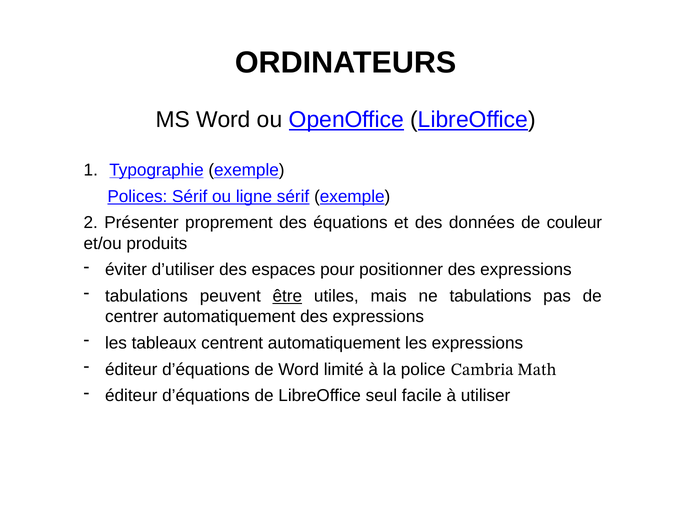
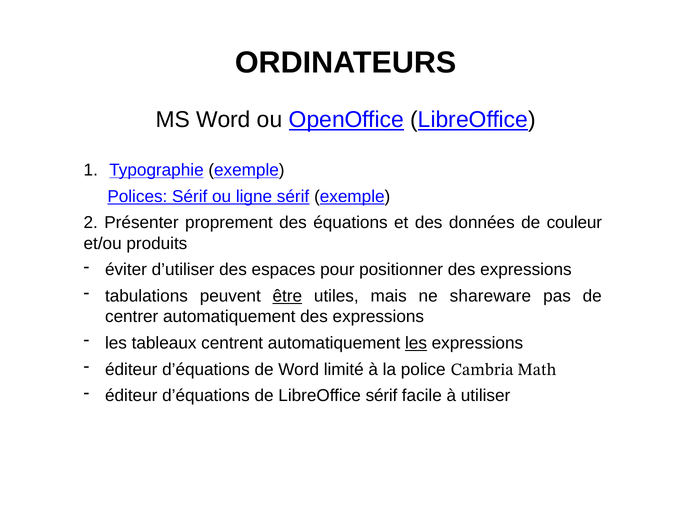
ne tabulations: tabulations -> shareware (490, 296)
les underline: none -> present (416, 343)
LibreOffice seul: seul -> sérif (381, 395)
